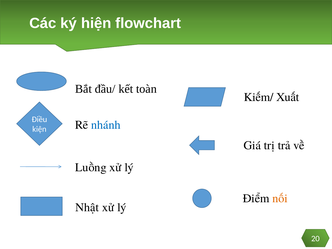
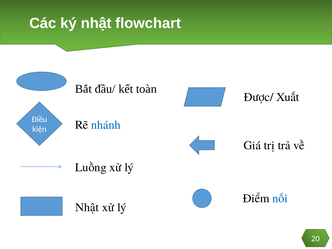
ký hiện: hiện -> nhật (96, 23)
Kiếm/: Kiếm/ -> Được/ (259, 97)
nối colour: orange -> blue (280, 199)
